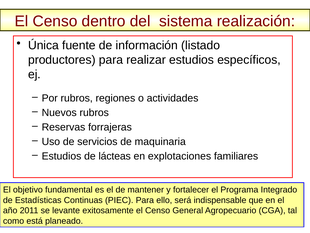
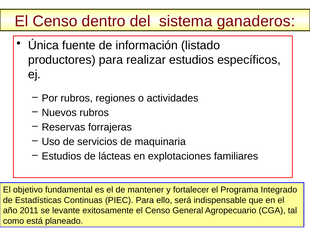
realización: realización -> ganaderos (256, 21)
